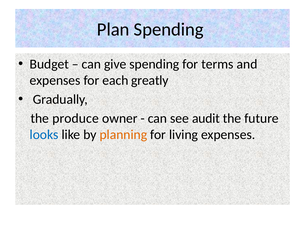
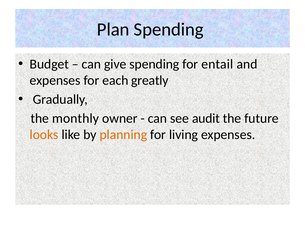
terms: terms -> entail (217, 64)
produce: produce -> monthly (75, 118)
looks colour: blue -> orange (44, 135)
